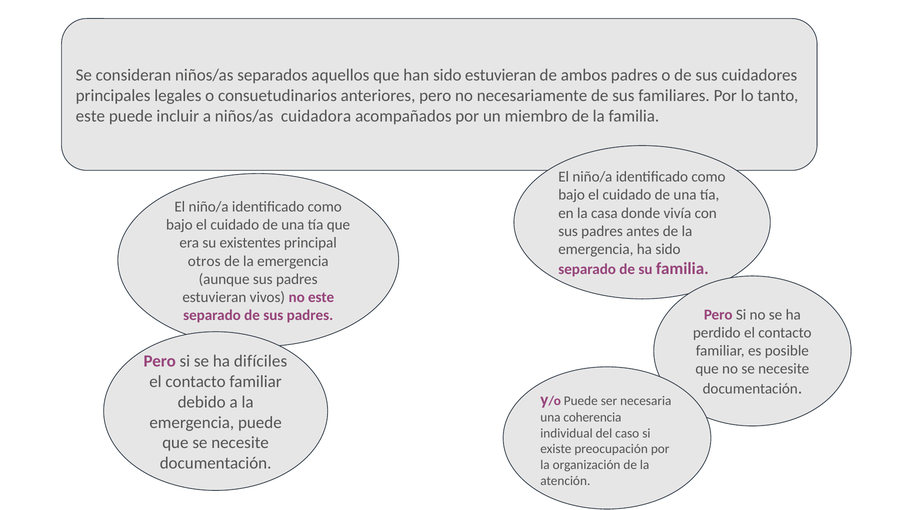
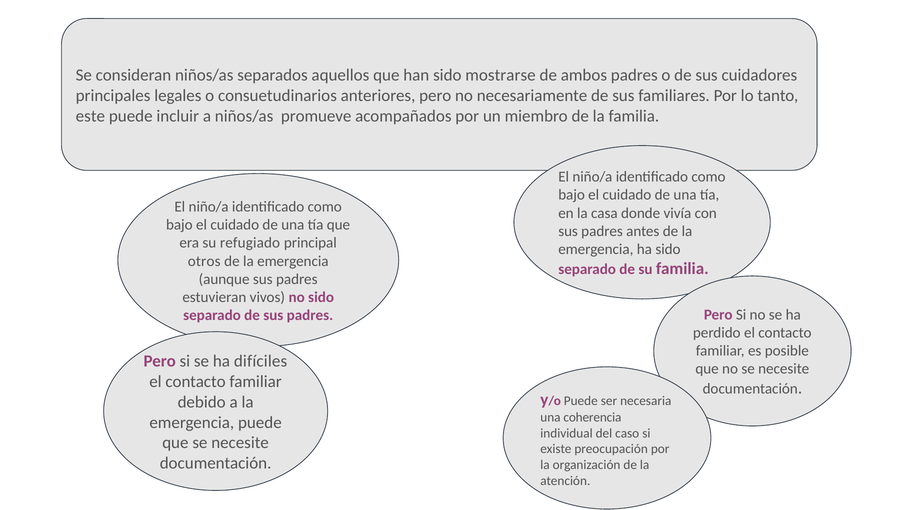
sido estuvieran: estuvieran -> mostrarse (500, 75)
cuidadora: cuidadora -> promueve (316, 116)
existentes: existentes -> refugiado (250, 243)
no este: este -> sido (321, 297)
